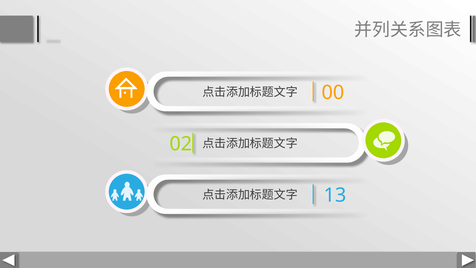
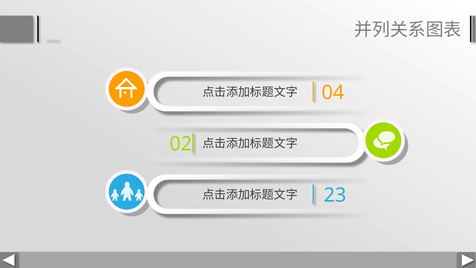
00: 00 -> 04 (333, 93)
13: 13 -> 23 (335, 195)
